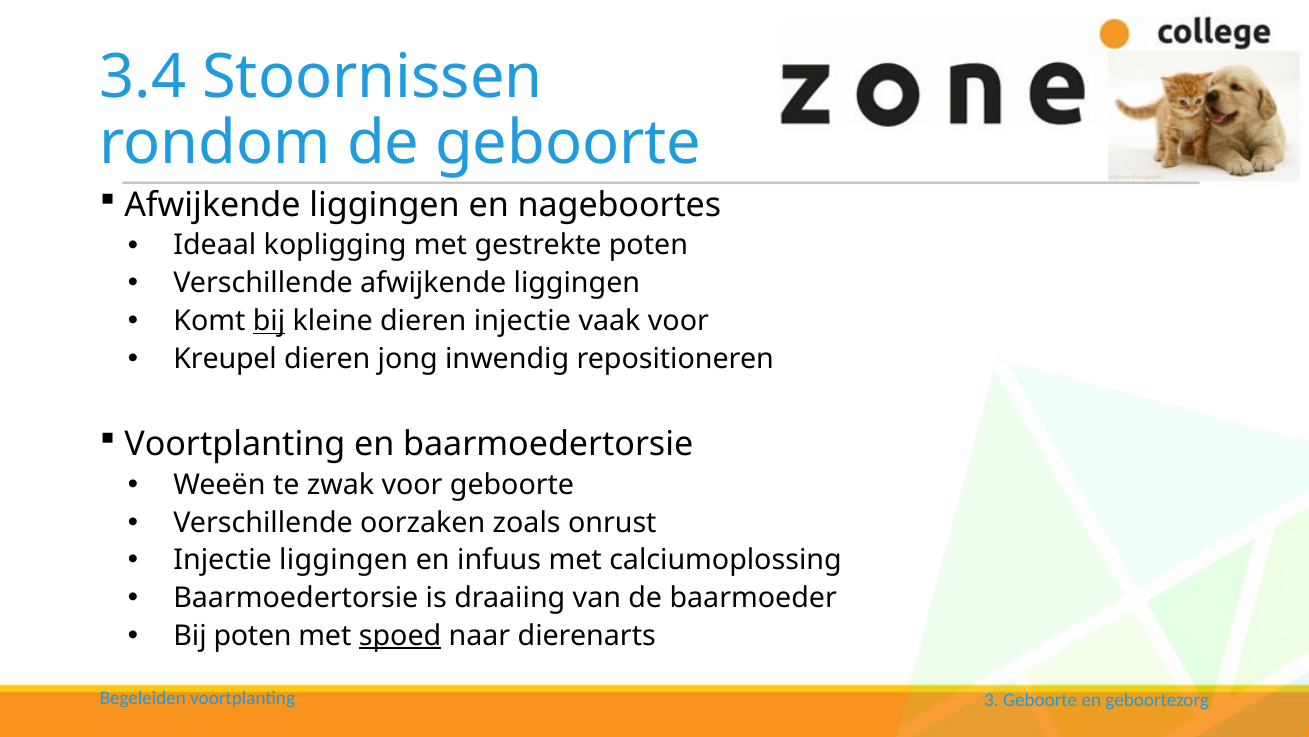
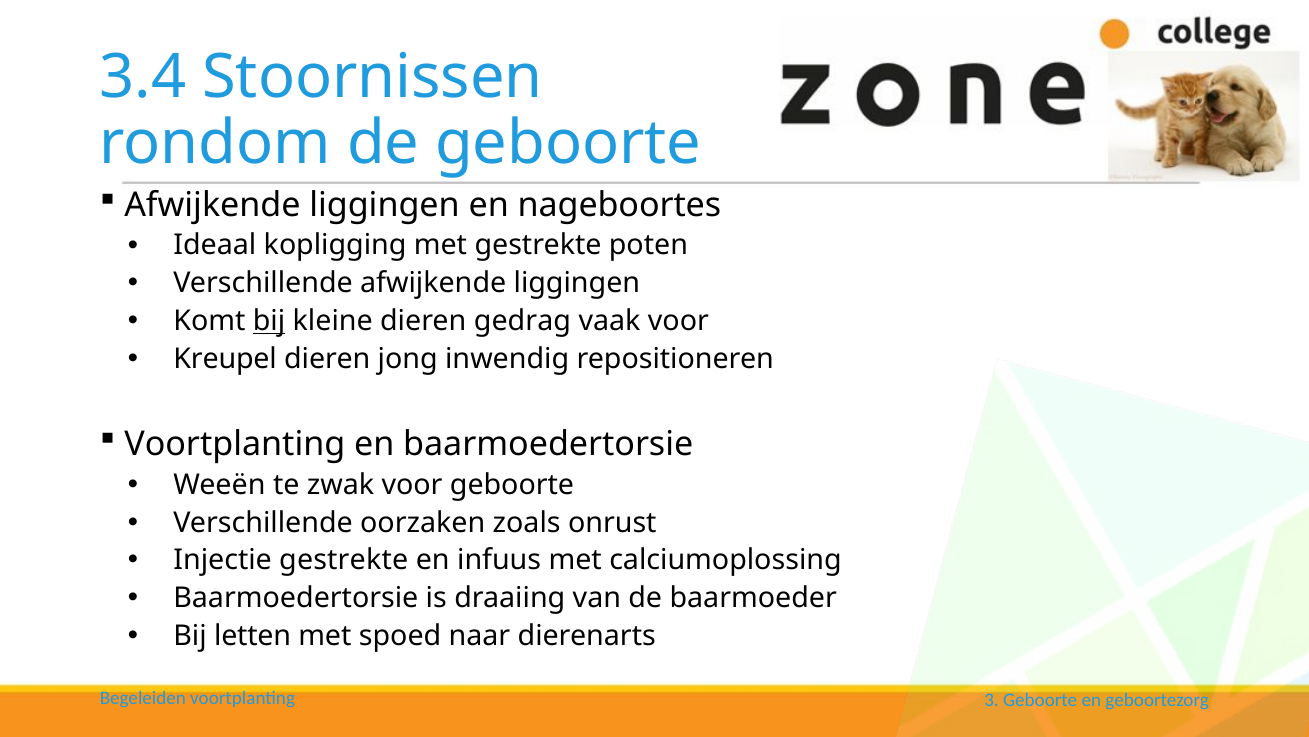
dieren injectie: injectie -> gedrag (522, 321)
Injectie liggingen: liggingen -> gestrekte (344, 560)
Bij poten: poten -> letten (253, 635)
spoed underline: present -> none (400, 635)
